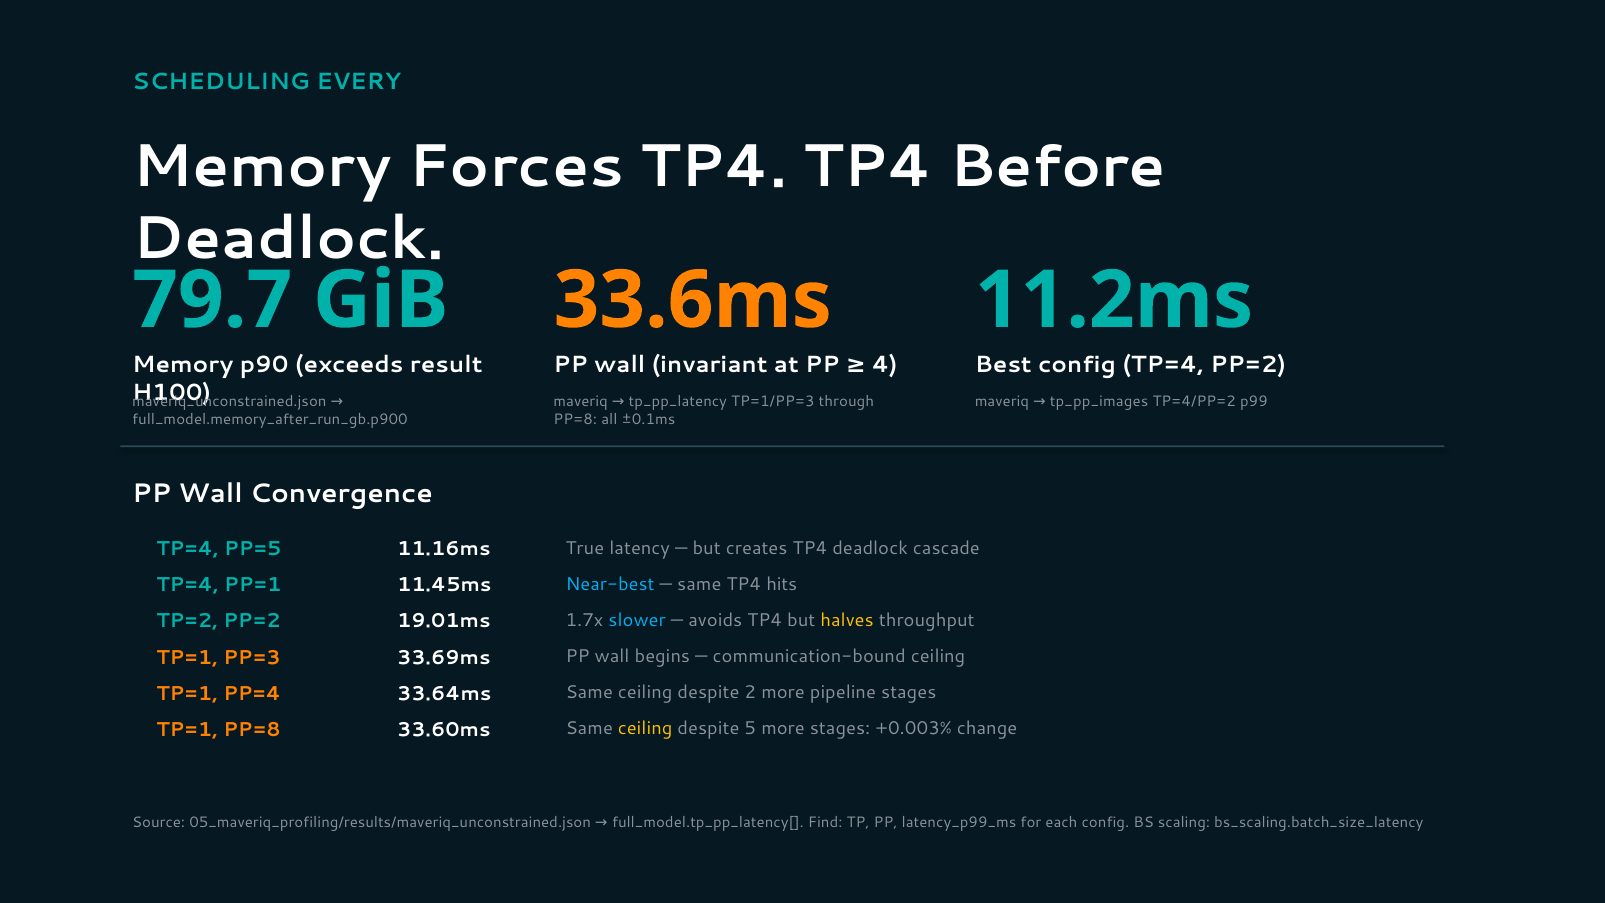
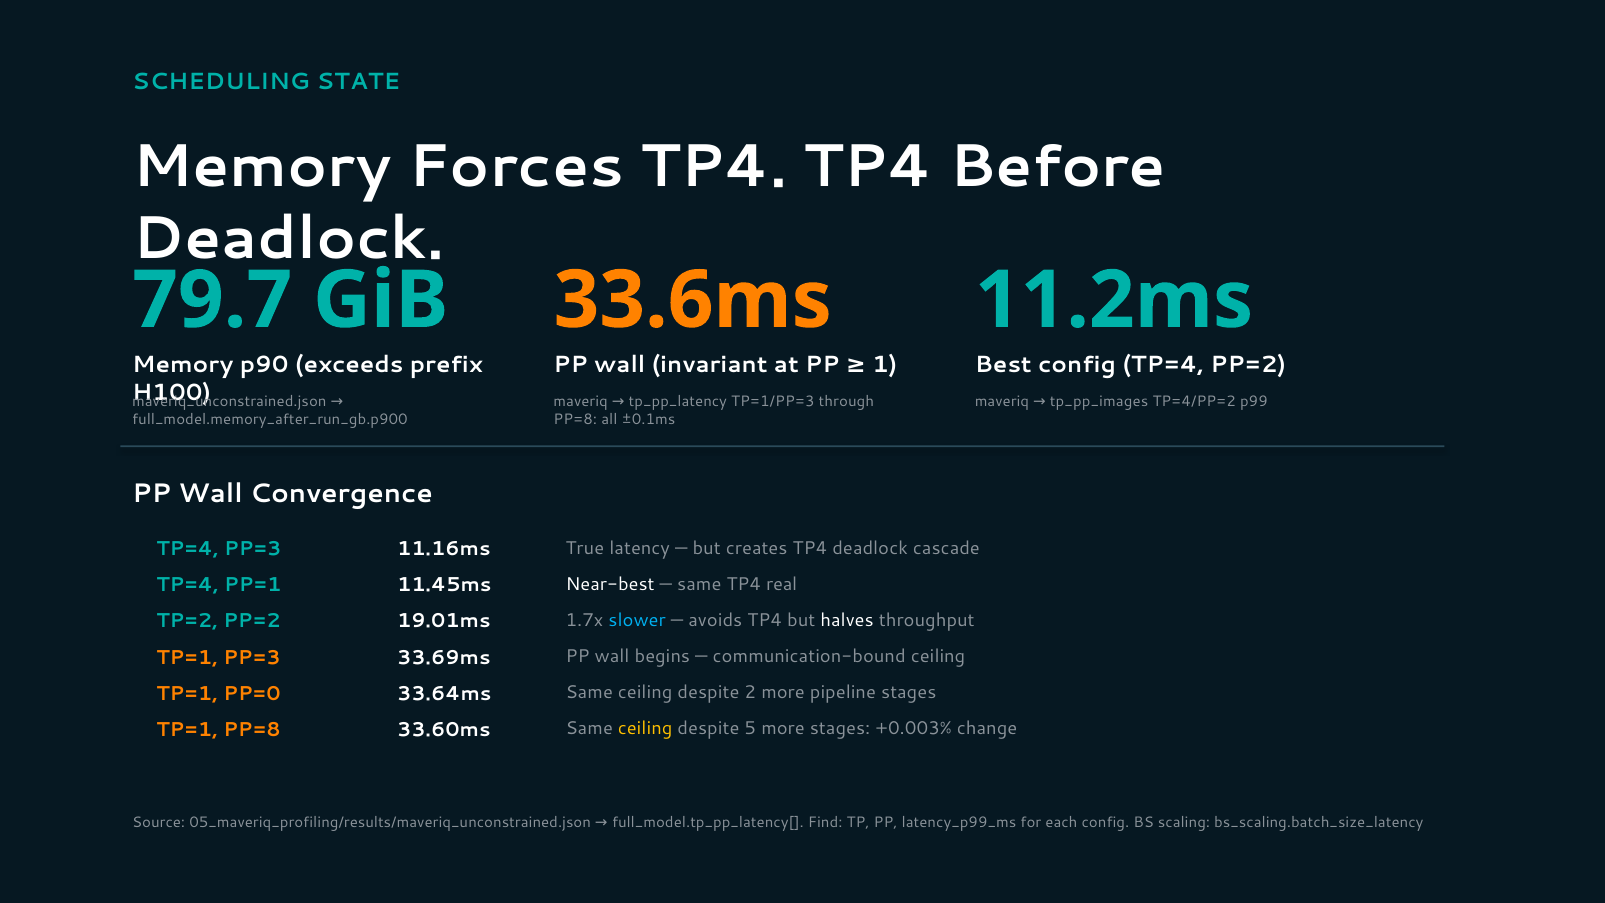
EVERY: EVERY -> STATE (358, 82)
result: result -> prefix (446, 365)
4: 4 -> 1 (885, 365)
TP=4 PP=5: PP=5 -> PP=3 (253, 549)
Near-best colour: light blue -> white (610, 584)
hits: hits -> real (782, 584)
halves colour: yellow -> white (847, 620)
PP=4: PP=4 -> PP=0 (252, 693)
